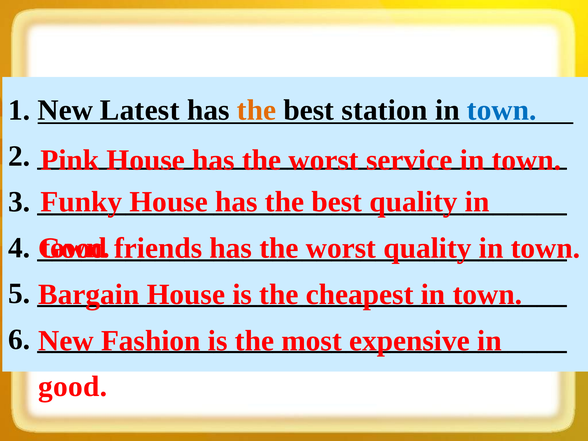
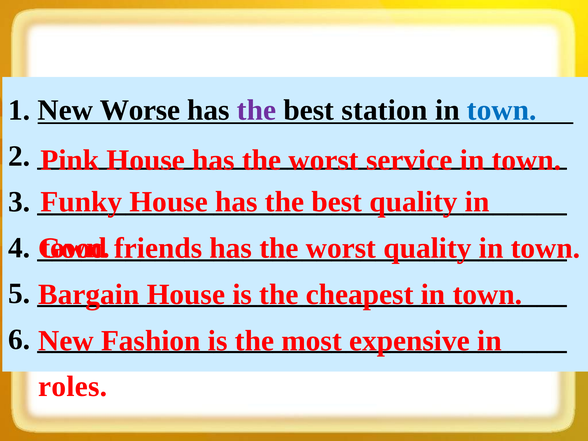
Latest: Latest -> Worse (140, 110)
the colour: orange -> purple (257, 110)
good: good -> roles (73, 387)
